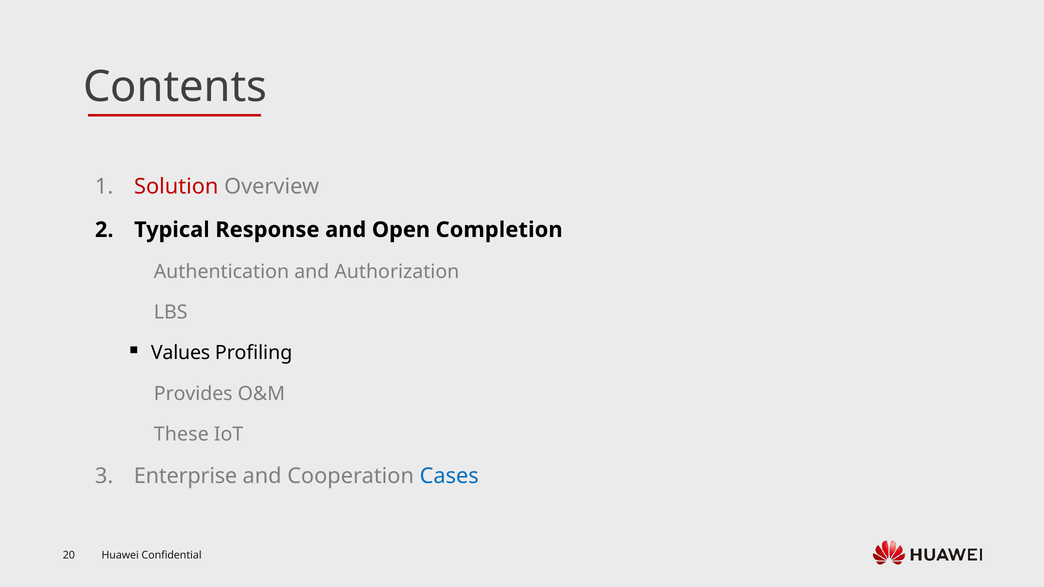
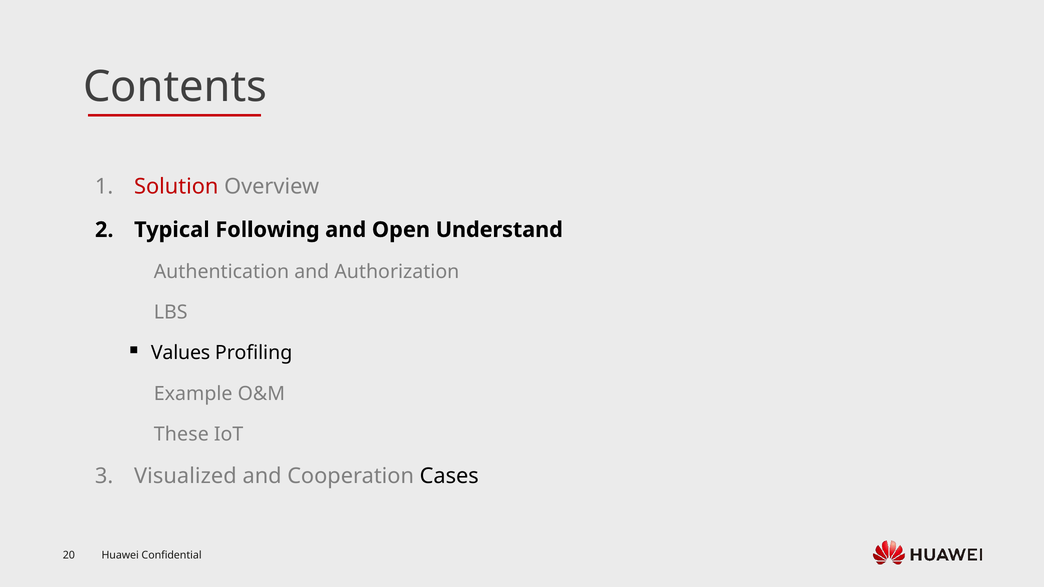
Response: Response -> Following (267, 230)
Completion: Completion -> Understand (499, 230)
Provides: Provides -> Example (193, 394)
Enterprise: Enterprise -> Visualized (185, 476)
Cases colour: blue -> black (449, 476)
